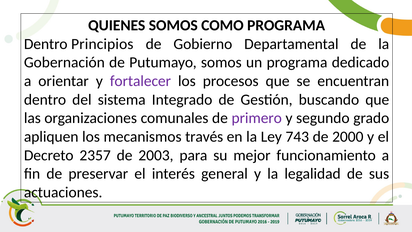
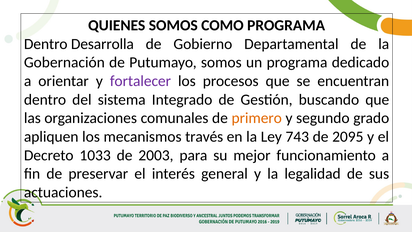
Principios: Principios -> Desarrolla (102, 44)
primero colour: purple -> orange (257, 118)
2000: 2000 -> 2095 (348, 137)
2357: 2357 -> 1033 (95, 155)
